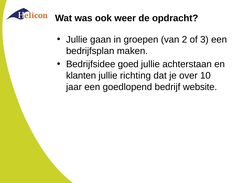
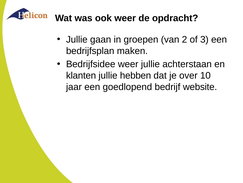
Bedrijfsidee goed: goed -> weer (128, 64)
richting: richting -> hebben (136, 75)
